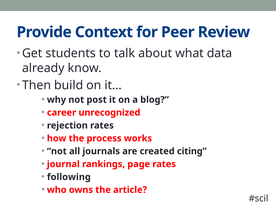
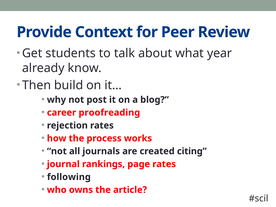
data: data -> year (220, 53)
unrecognized: unrecognized -> proofreading (109, 113)
